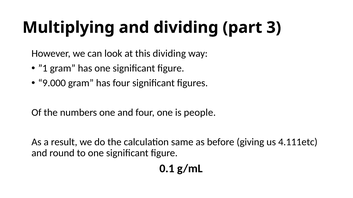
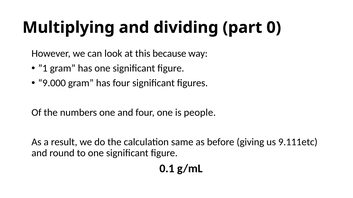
3: 3 -> 0 (274, 28)
this dividing: dividing -> because (169, 54)
4.111etc: 4.111etc -> 9.111etc (298, 142)
